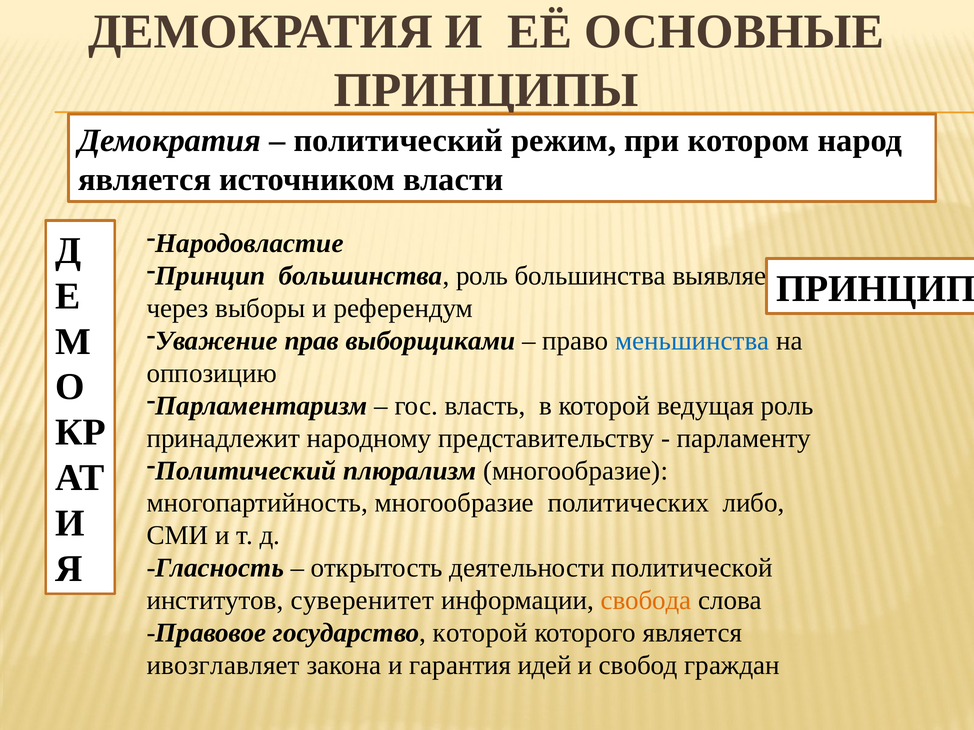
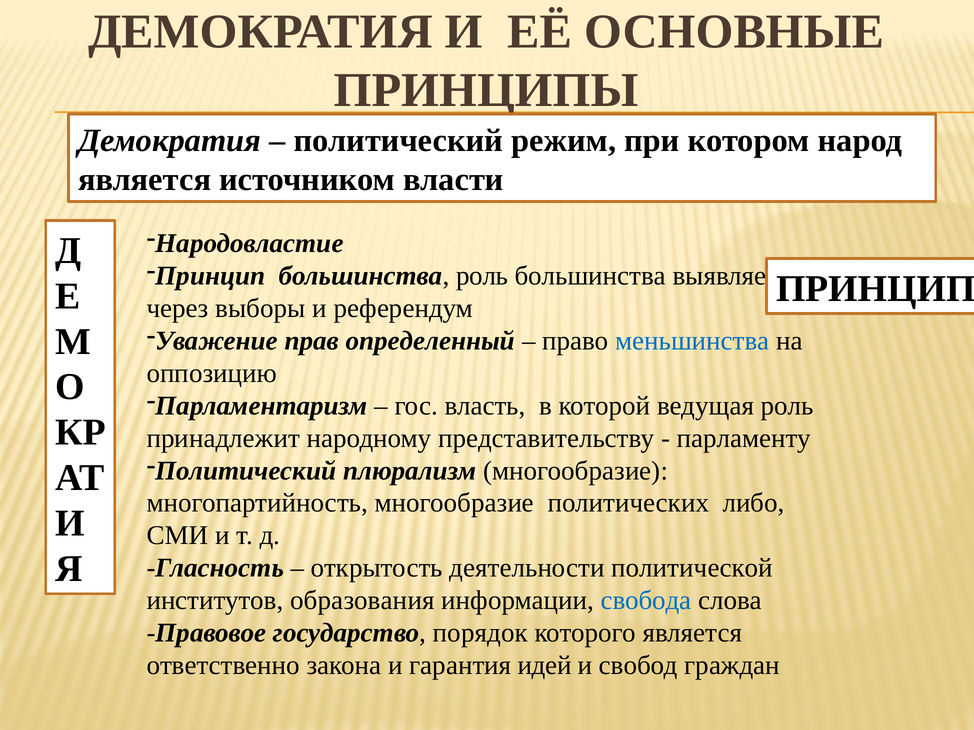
выборщиками: выборщиками -> определенный (430, 341)
суверенитет: суверенитет -> образования (362, 601)
свобода colour: orange -> blue (646, 601)
государство которой: которой -> порядок (480, 633)
ивозглавляет: ивозглавляет -> ответственно (223, 666)
